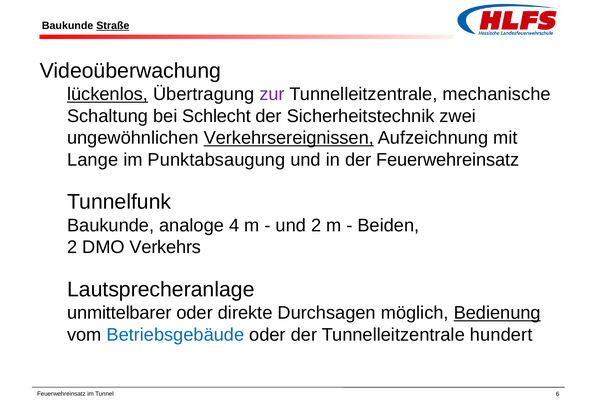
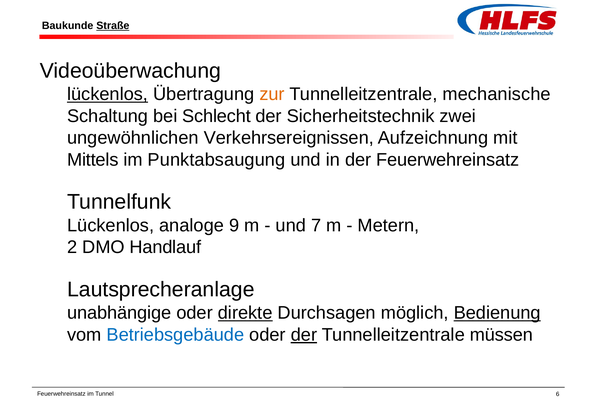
zur colour: purple -> orange (272, 94)
Verkehrsereignissen underline: present -> none (289, 138)
Lange: Lange -> Mittels (93, 160)
Baukunde: Baukunde -> Lückenlos (111, 225)
4: 4 -> 9 (234, 225)
und 2: 2 -> 7 (316, 225)
Beiden: Beiden -> Metern (388, 225)
Verkehrs: Verkehrs -> Handlauf (165, 247)
unmittelbarer: unmittelbarer -> unabhängige (119, 313)
direkte underline: none -> present (245, 313)
der underline: none -> present (304, 335)
hundert: hundert -> müssen (501, 335)
